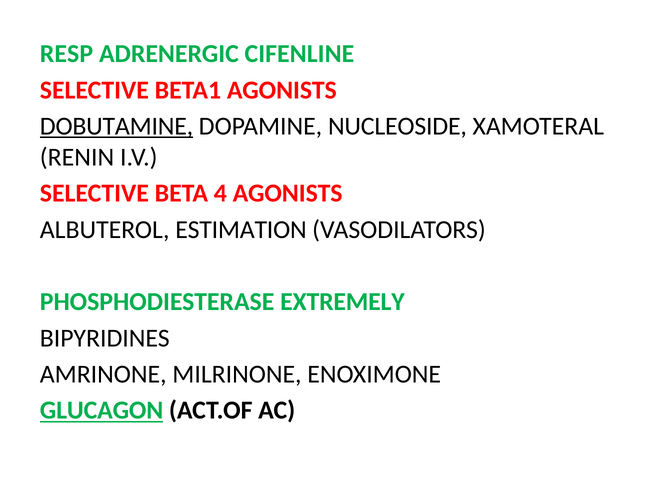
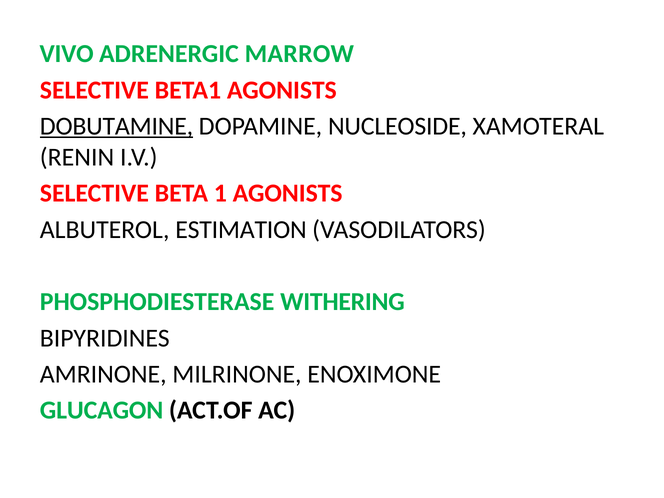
RESP: RESP -> VIVO (67, 54)
CIFENLINE: CIFENLINE -> MARROW (299, 54)
4: 4 -> 1 (220, 193)
EXTREMELY: EXTREMELY -> WITHERING (342, 302)
GLUCAGON underline: present -> none (102, 410)
